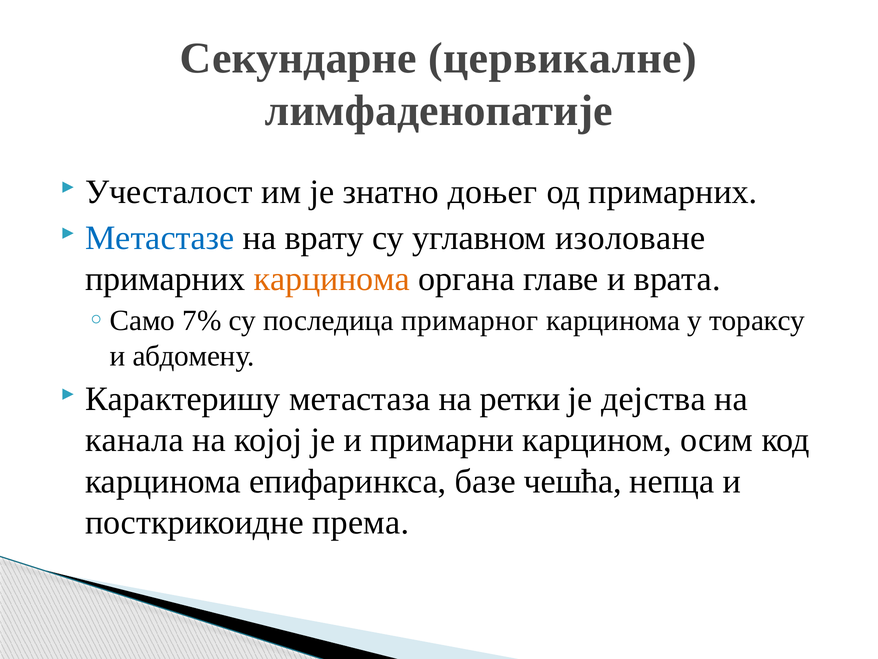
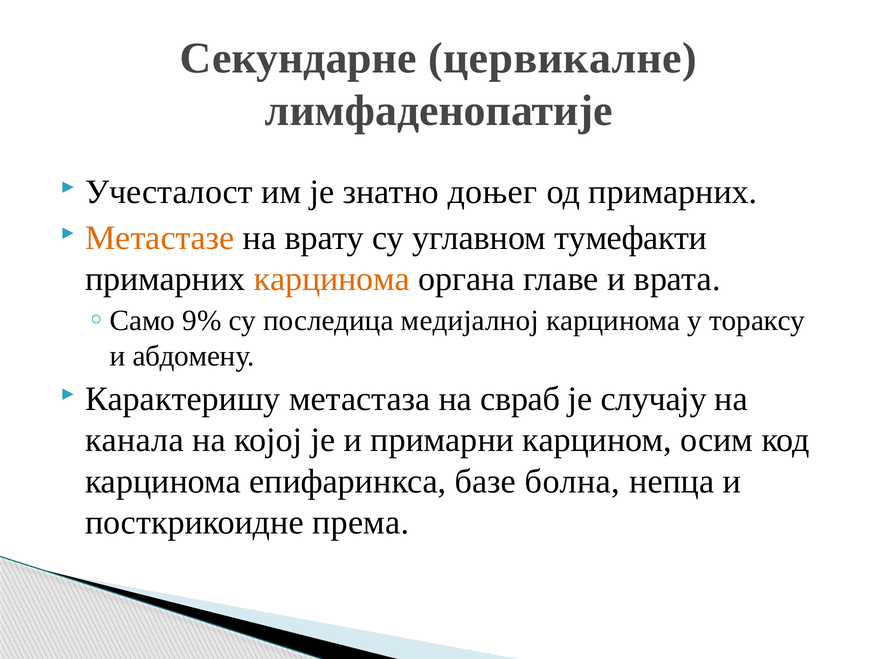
Метастазе colour: blue -> orange (160, 238)
изоловане: изоловане -> тумефакти (631, 238)
7%: 7% -> 9% (202, 320)
примарног: примарног -> медијалној (470, 320)
ретки: ретки -> свраб (520, 399)
дејства: дејства -> случају (654, 399)
чешћа: чешћа -> болна (572, 481)
